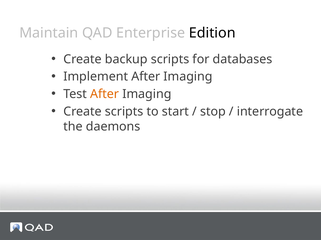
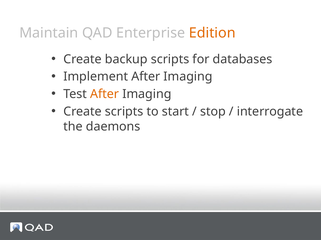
Edition colour: black -> orange (212, 33)
